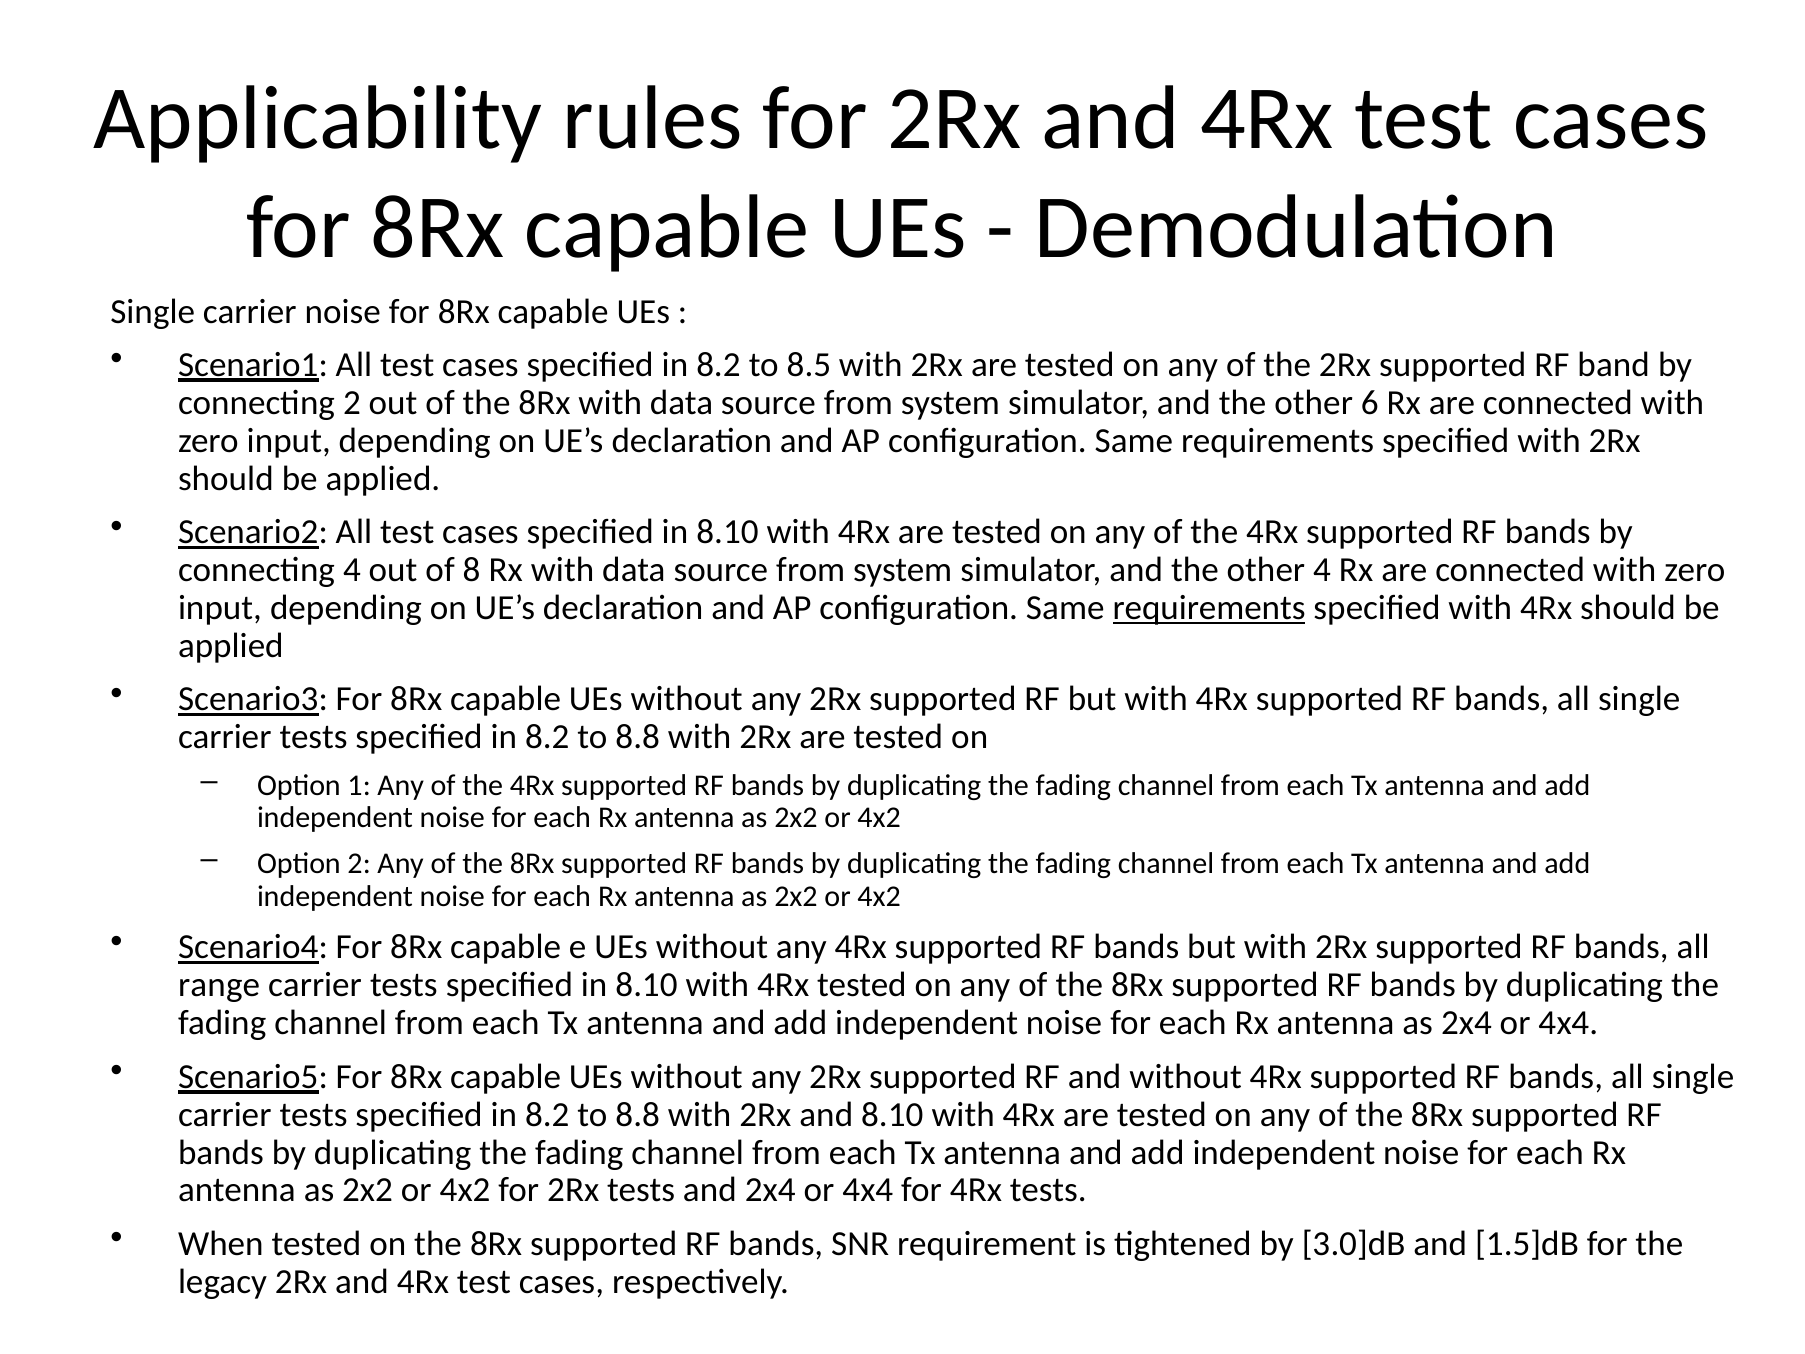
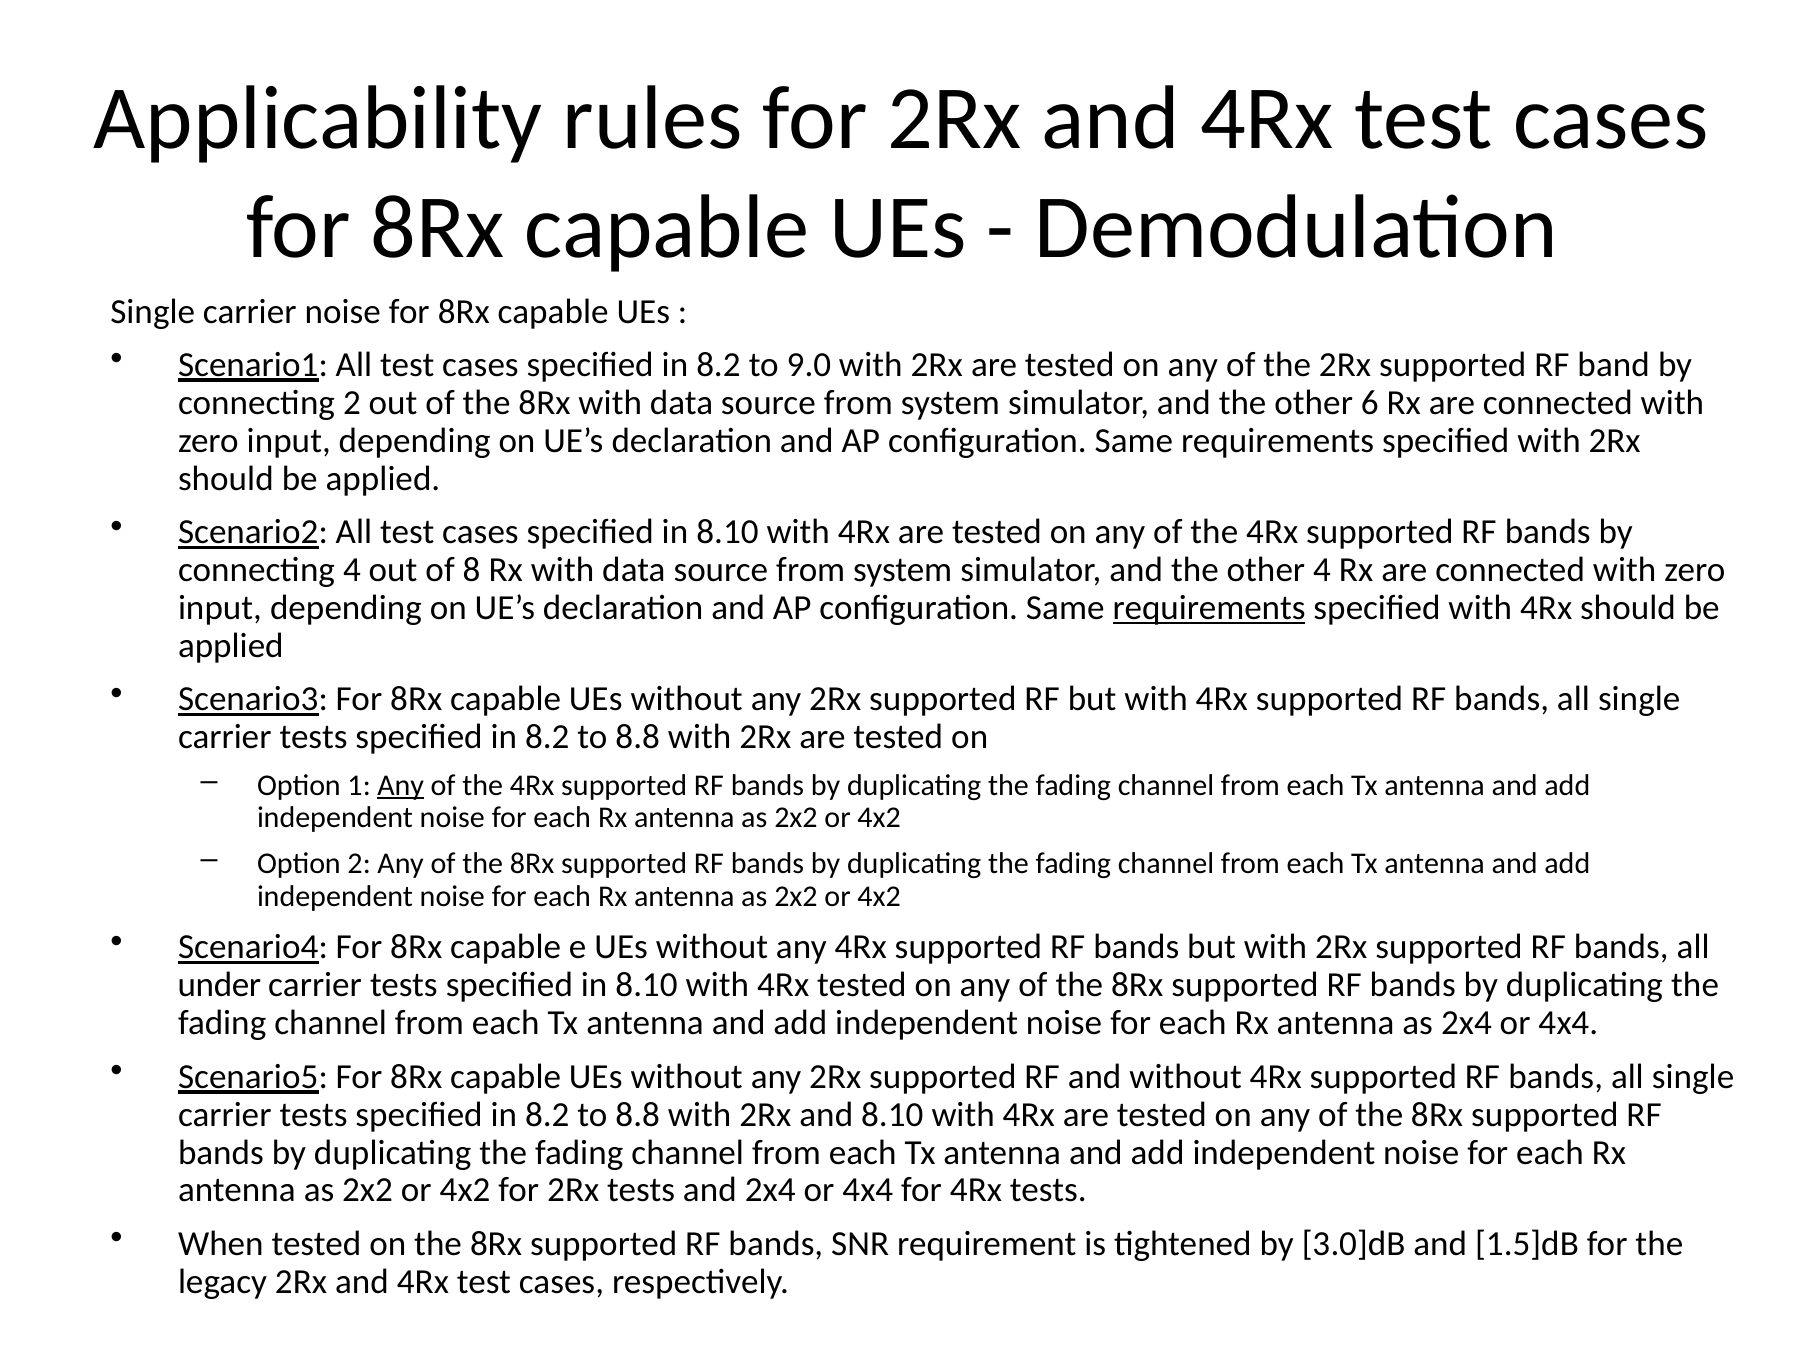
8.5: 8.5 -> 9.0 (809, 365)
Any underline: none -> present (401, 785)
range: range -> under (219, 985)
